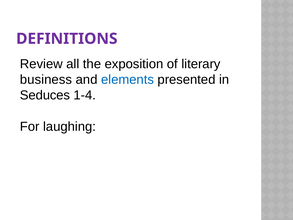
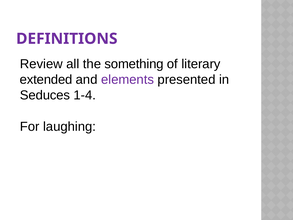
exposition: exposition -> something (134, 64)
business: business -> extended (46, 80)
elements colour: blue -> purple (128, 80)
